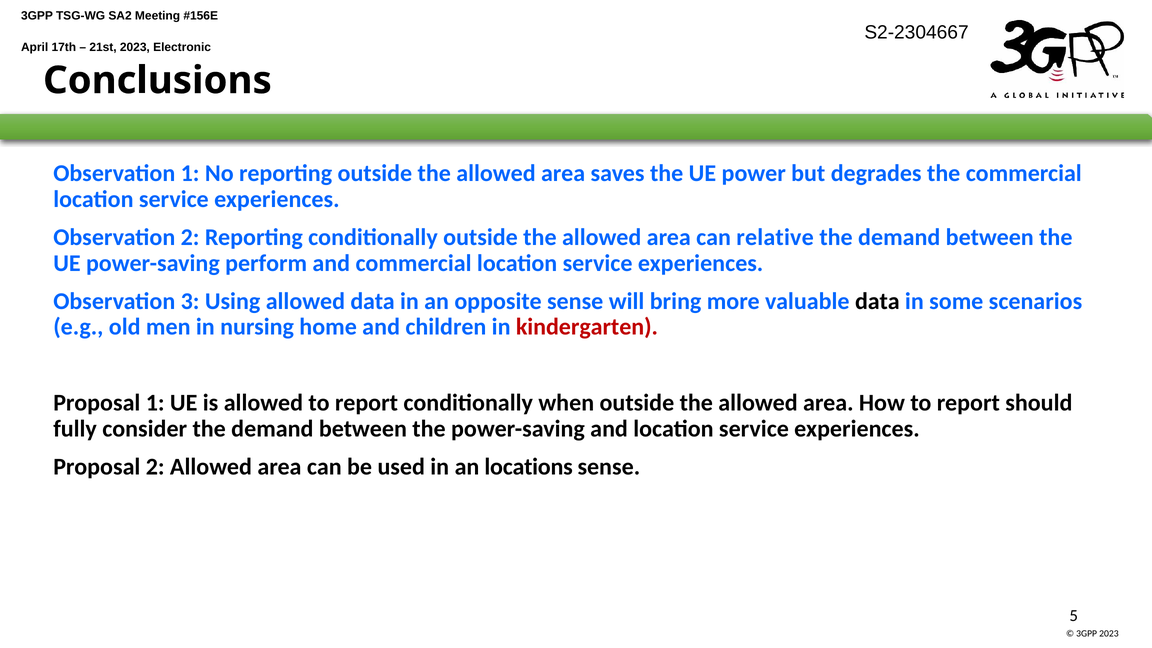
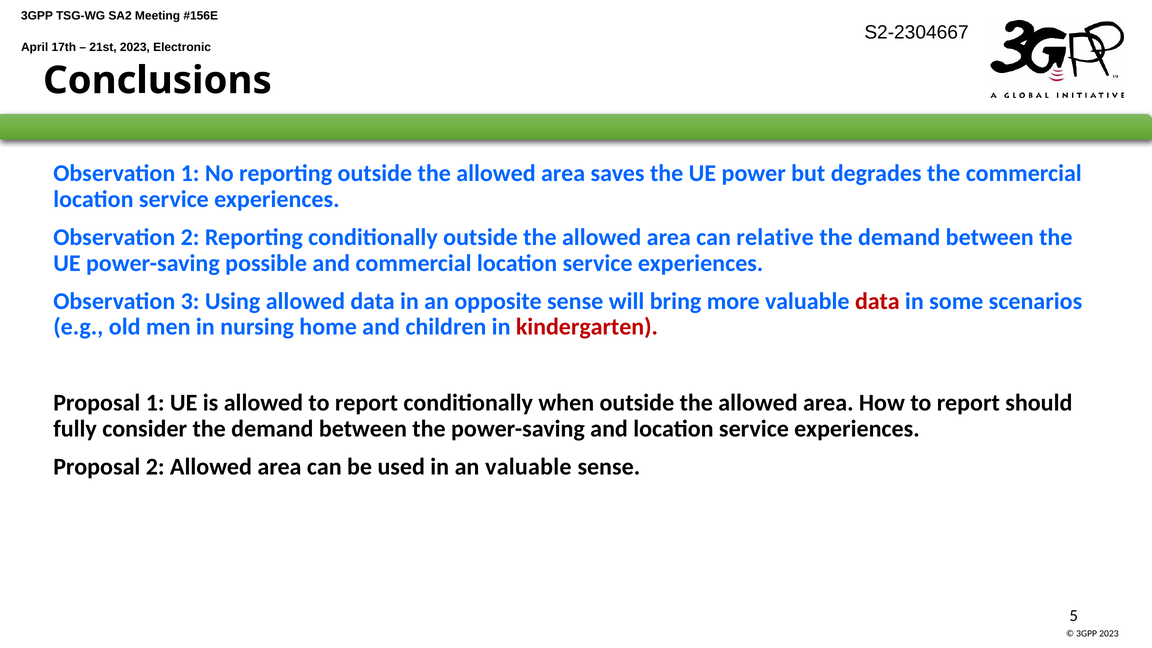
perform: perform -> possible (266, 263)
data colour: black -> red (877, 301)
an locations: locations -> valuable (528, 467)
